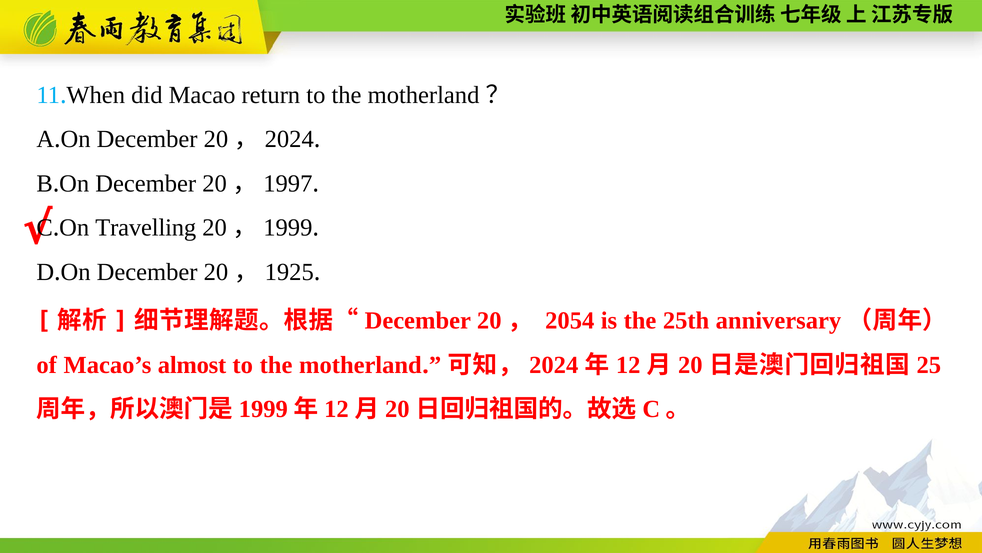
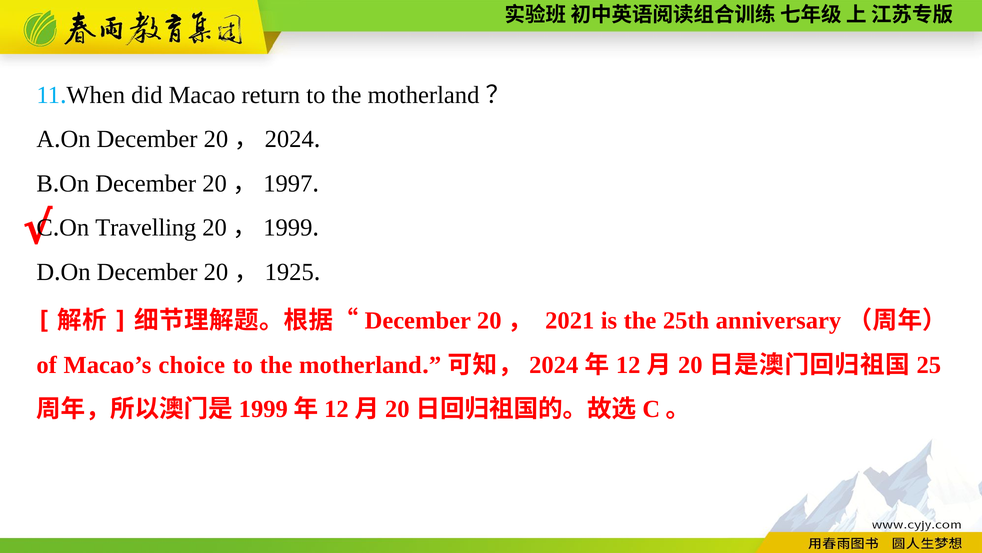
2054: 2054 -> 2021 (570, 320)
almost: almost -> choice (192, 365)
